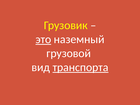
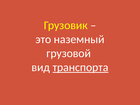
это underline: present -> none (43, 39)
